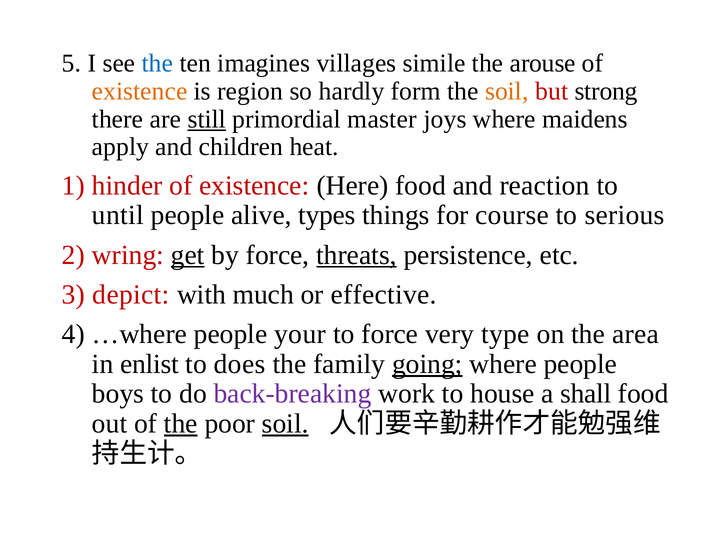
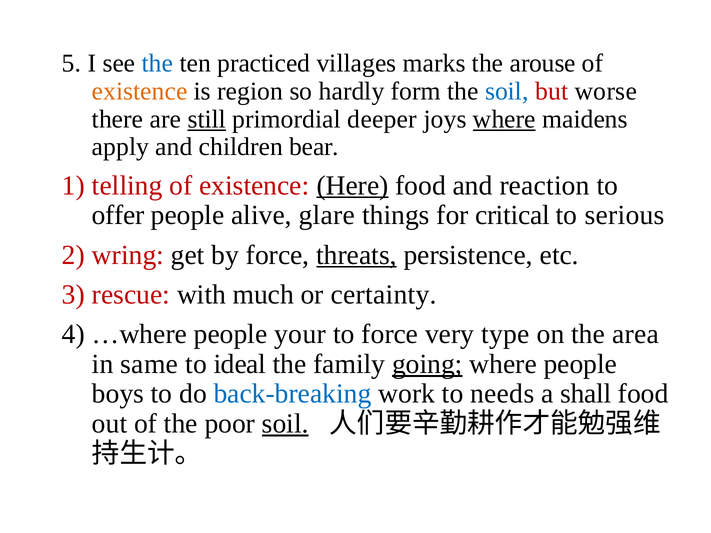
imagines: imagines -> practiced (264, 63)
simile: simile -> marks (434, 63)
soil colour: orange -> blue (507, 91)
strong: strong -> worse (606, 91)
master: master -> deeper (382, 119)
where underline: none -> present (504, 119)
heat: heat -> bear (314, 147)
hinder: hinder -> telling (127, 186)
Here underline: none -> present (353, 186)
until: until -> offer (118, 215)
types: types -> glare (327, 215)
course: course -> critical (512, 215)
get underline: present -> none (188, 255)
depict: depict -> rescue (131, 295)
effective: effective -> certainty (384, 295)
enlist: enlist -> same (149, 364)
does: does -> ideal (240, 364)
back-breaking colour: purple -> blue (293, 394)
house: house -> needs (502, 394)
the underline: present -> none (181, 424)
